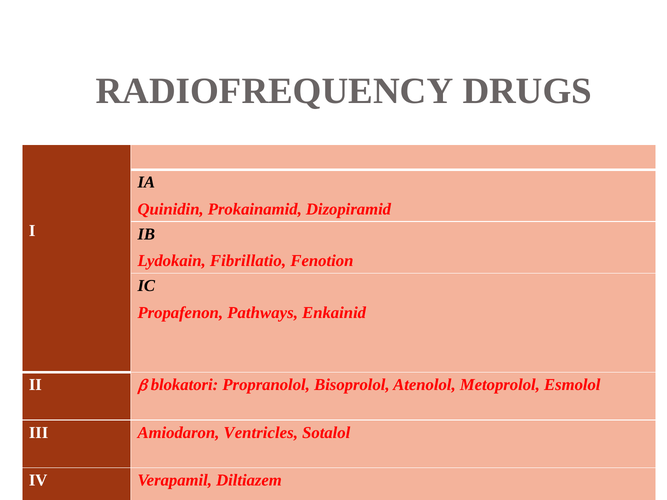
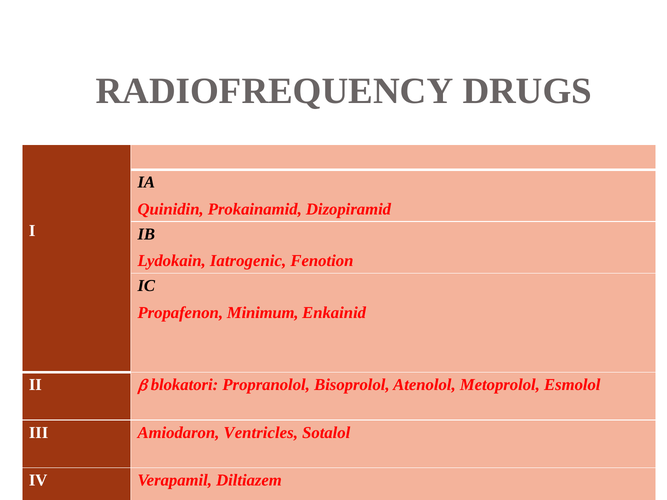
Fibrillatio: Fibrillatio -> Iatrogenic (248, 261)
Pathways: Pathways -> Minimum (263, 313)
